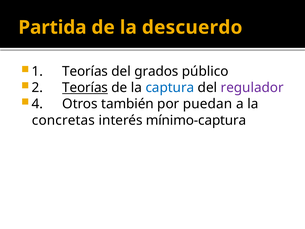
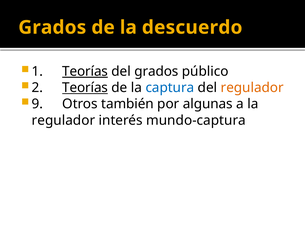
Partida: Partida -> Grados (52, 27)
Teorías underline: none -> present (85, 71)
regulador colour: purple -> orange (252, 88)
4: 4 -> 9 (37, 104)
puedan: puedan -> algunas (208, 104)
concretas: concretas -> regulador (63, 120)
mínimo-captura: mínimo-captura -> mundo-captura (196, 120)
